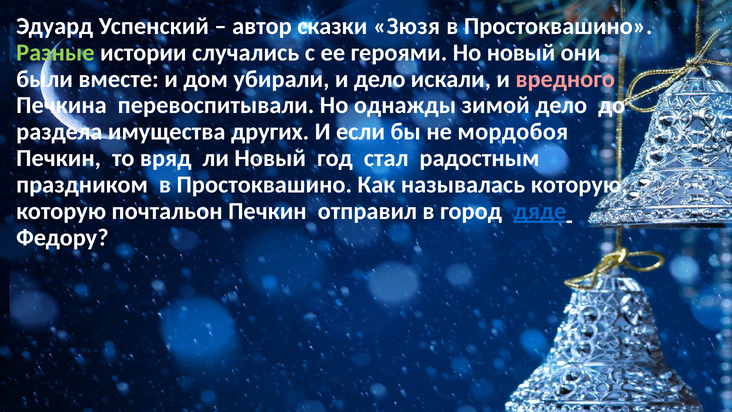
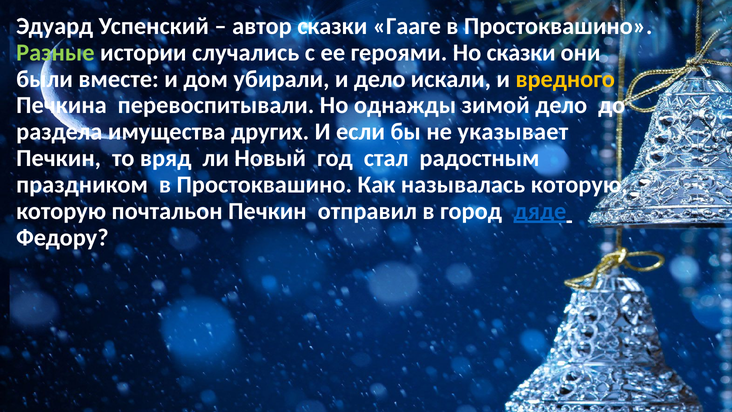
Зюзя: Зюзя -> Гааге (407, 26)
Но новый: новый -> сказки (521, 53)
вредного colour: pink -> yellow (565, 79)
мордобоя: мордобоя -> указывает (513, 132)
